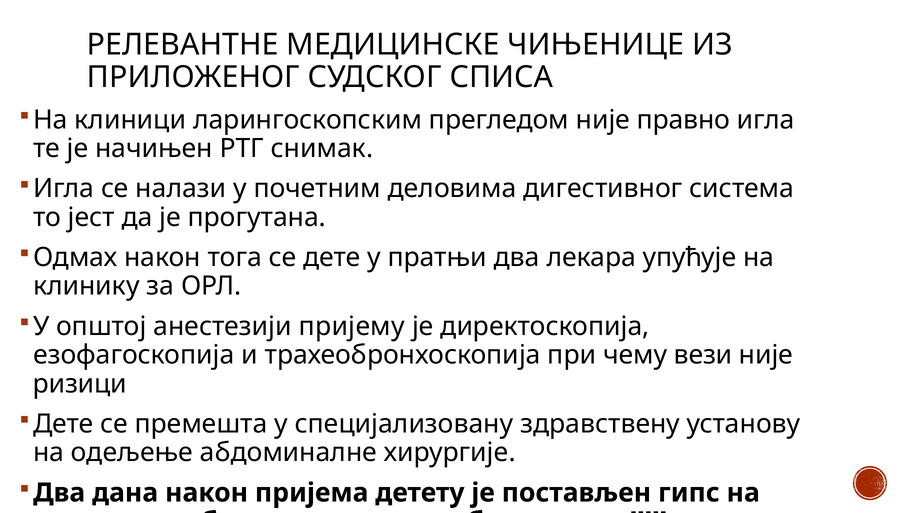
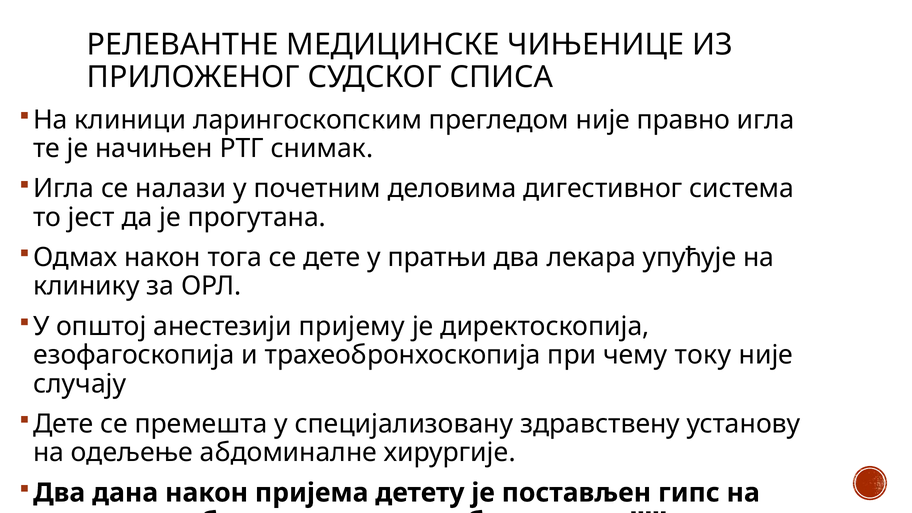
вези: вези -> току (703, 355)
ризици: ризици -> случају (80, 384)
